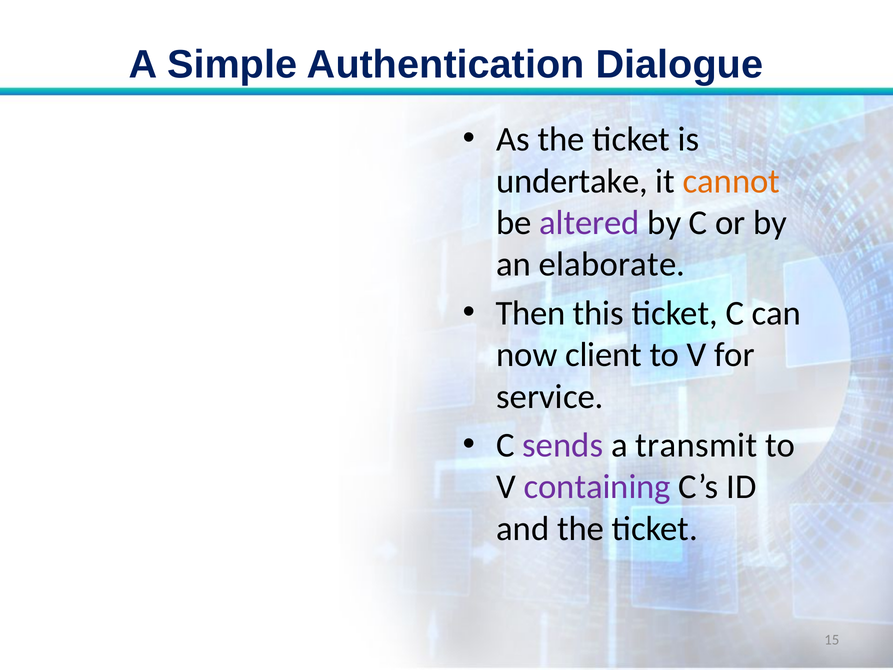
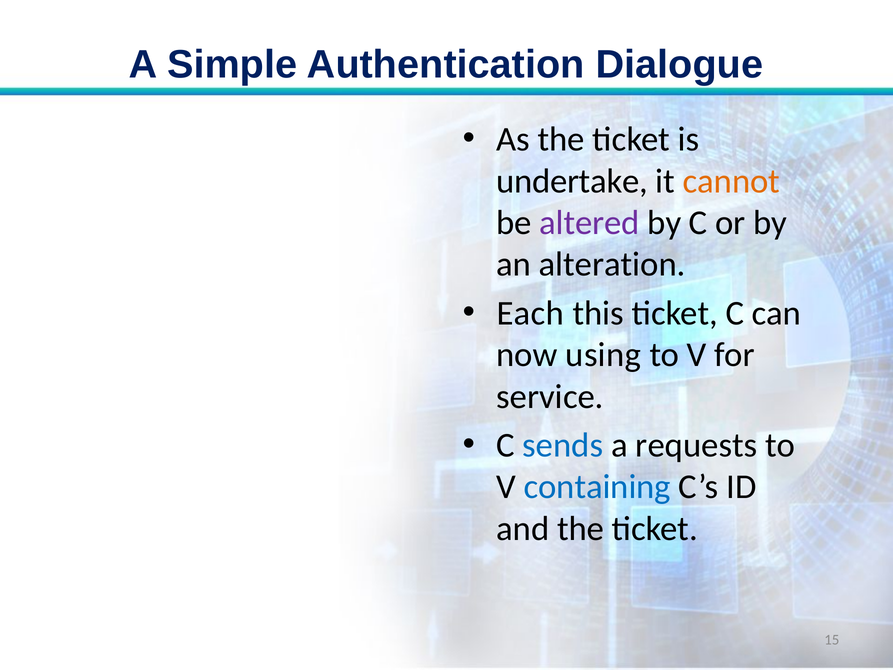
elaborate: elaborate -> alteration (612, 264)
Then: Then -> Each (530, 313)
client: client -> using (603, 355)
sends colour: purple -> blue (563, 445)
transmit: transmit -> requests (696, 445)
containing colour: purple -> blue (597, 487)
